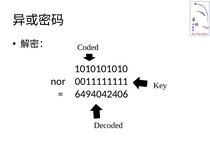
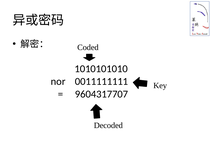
6494042406: 6494042406 -> 9604317707 (102, 94)
